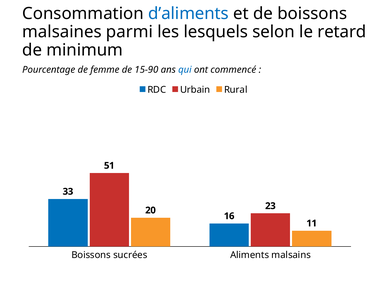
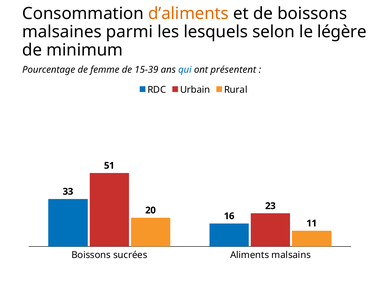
d’aliments colour: blue -> orange (188, 14)
retard: retard -> légère (342, 32)
15-90: 15-90 -> 15-39 (146, 70)
commencé: commencé -> présentent (233, 70)
